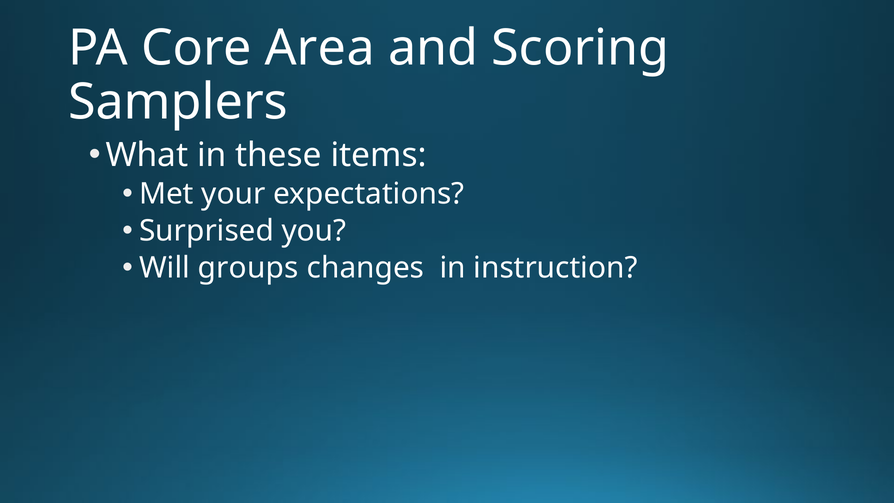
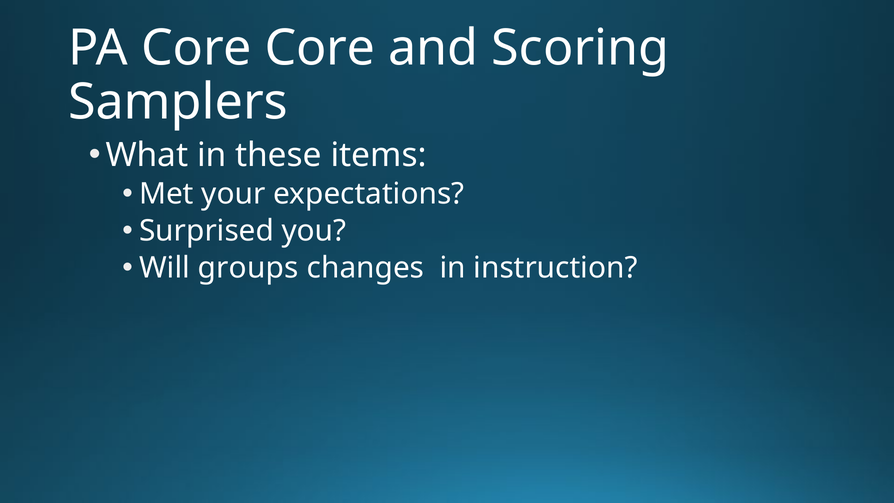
Core Area: Area -> Core (320, 48)
